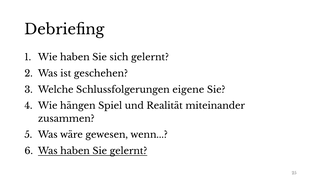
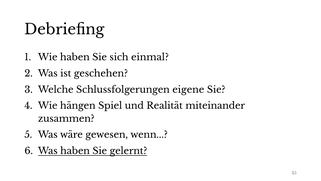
sich gelernt: gelernt -> einmal (150, 57)
